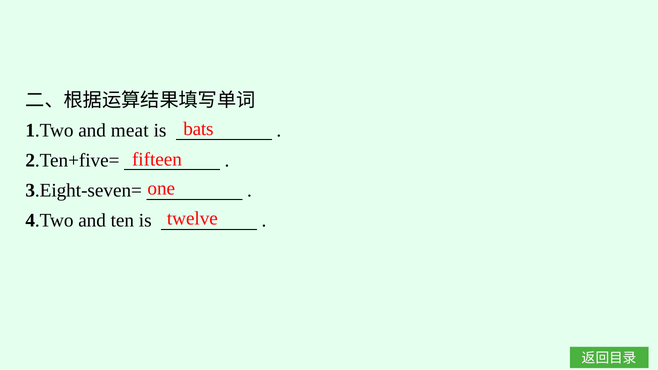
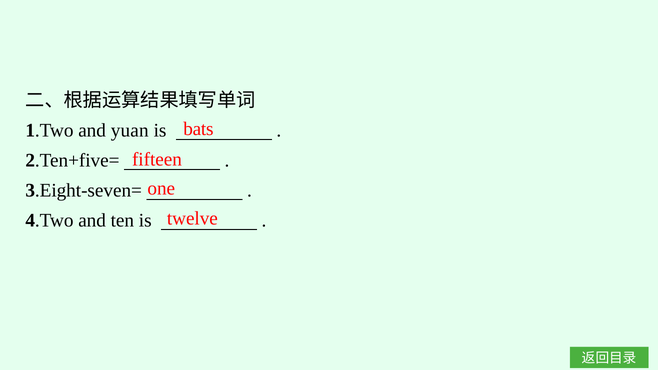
meat: meat -> yuan (130, 131)
